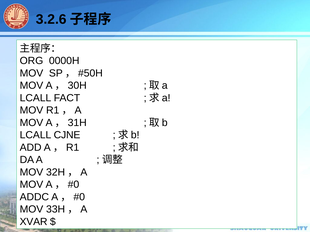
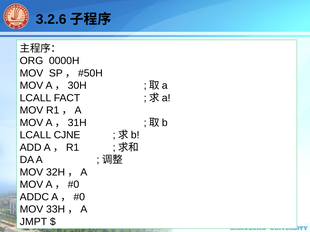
XVAR: XVAR -> JMPT (33, 222)
